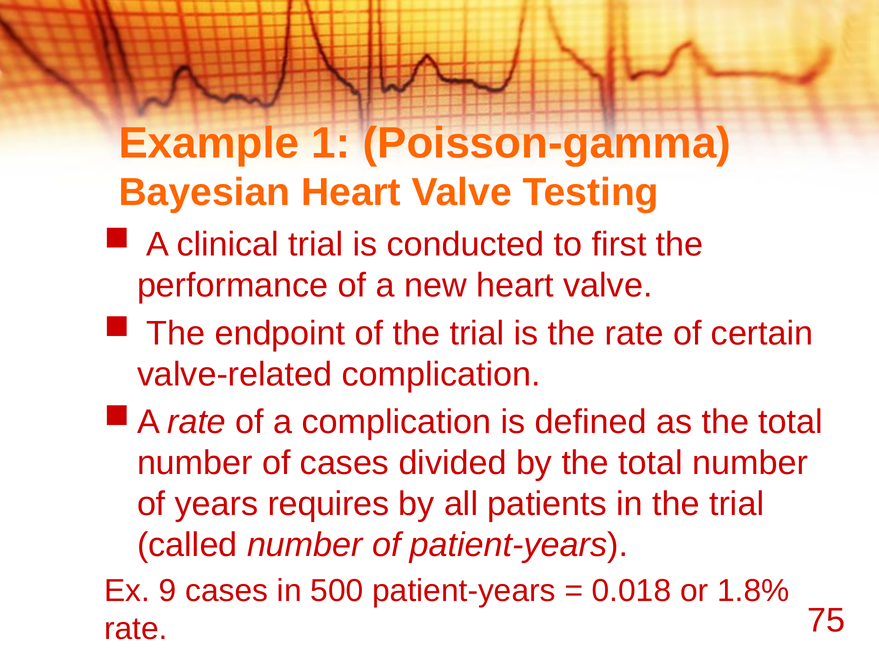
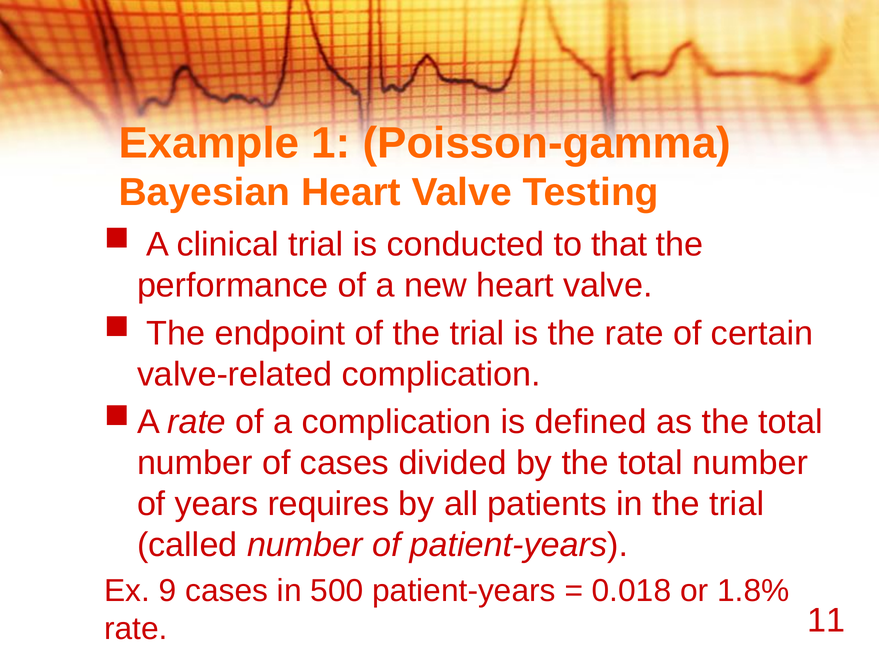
first: first -> that (619, 244)
75: 75 -> 11 (826, 621)
